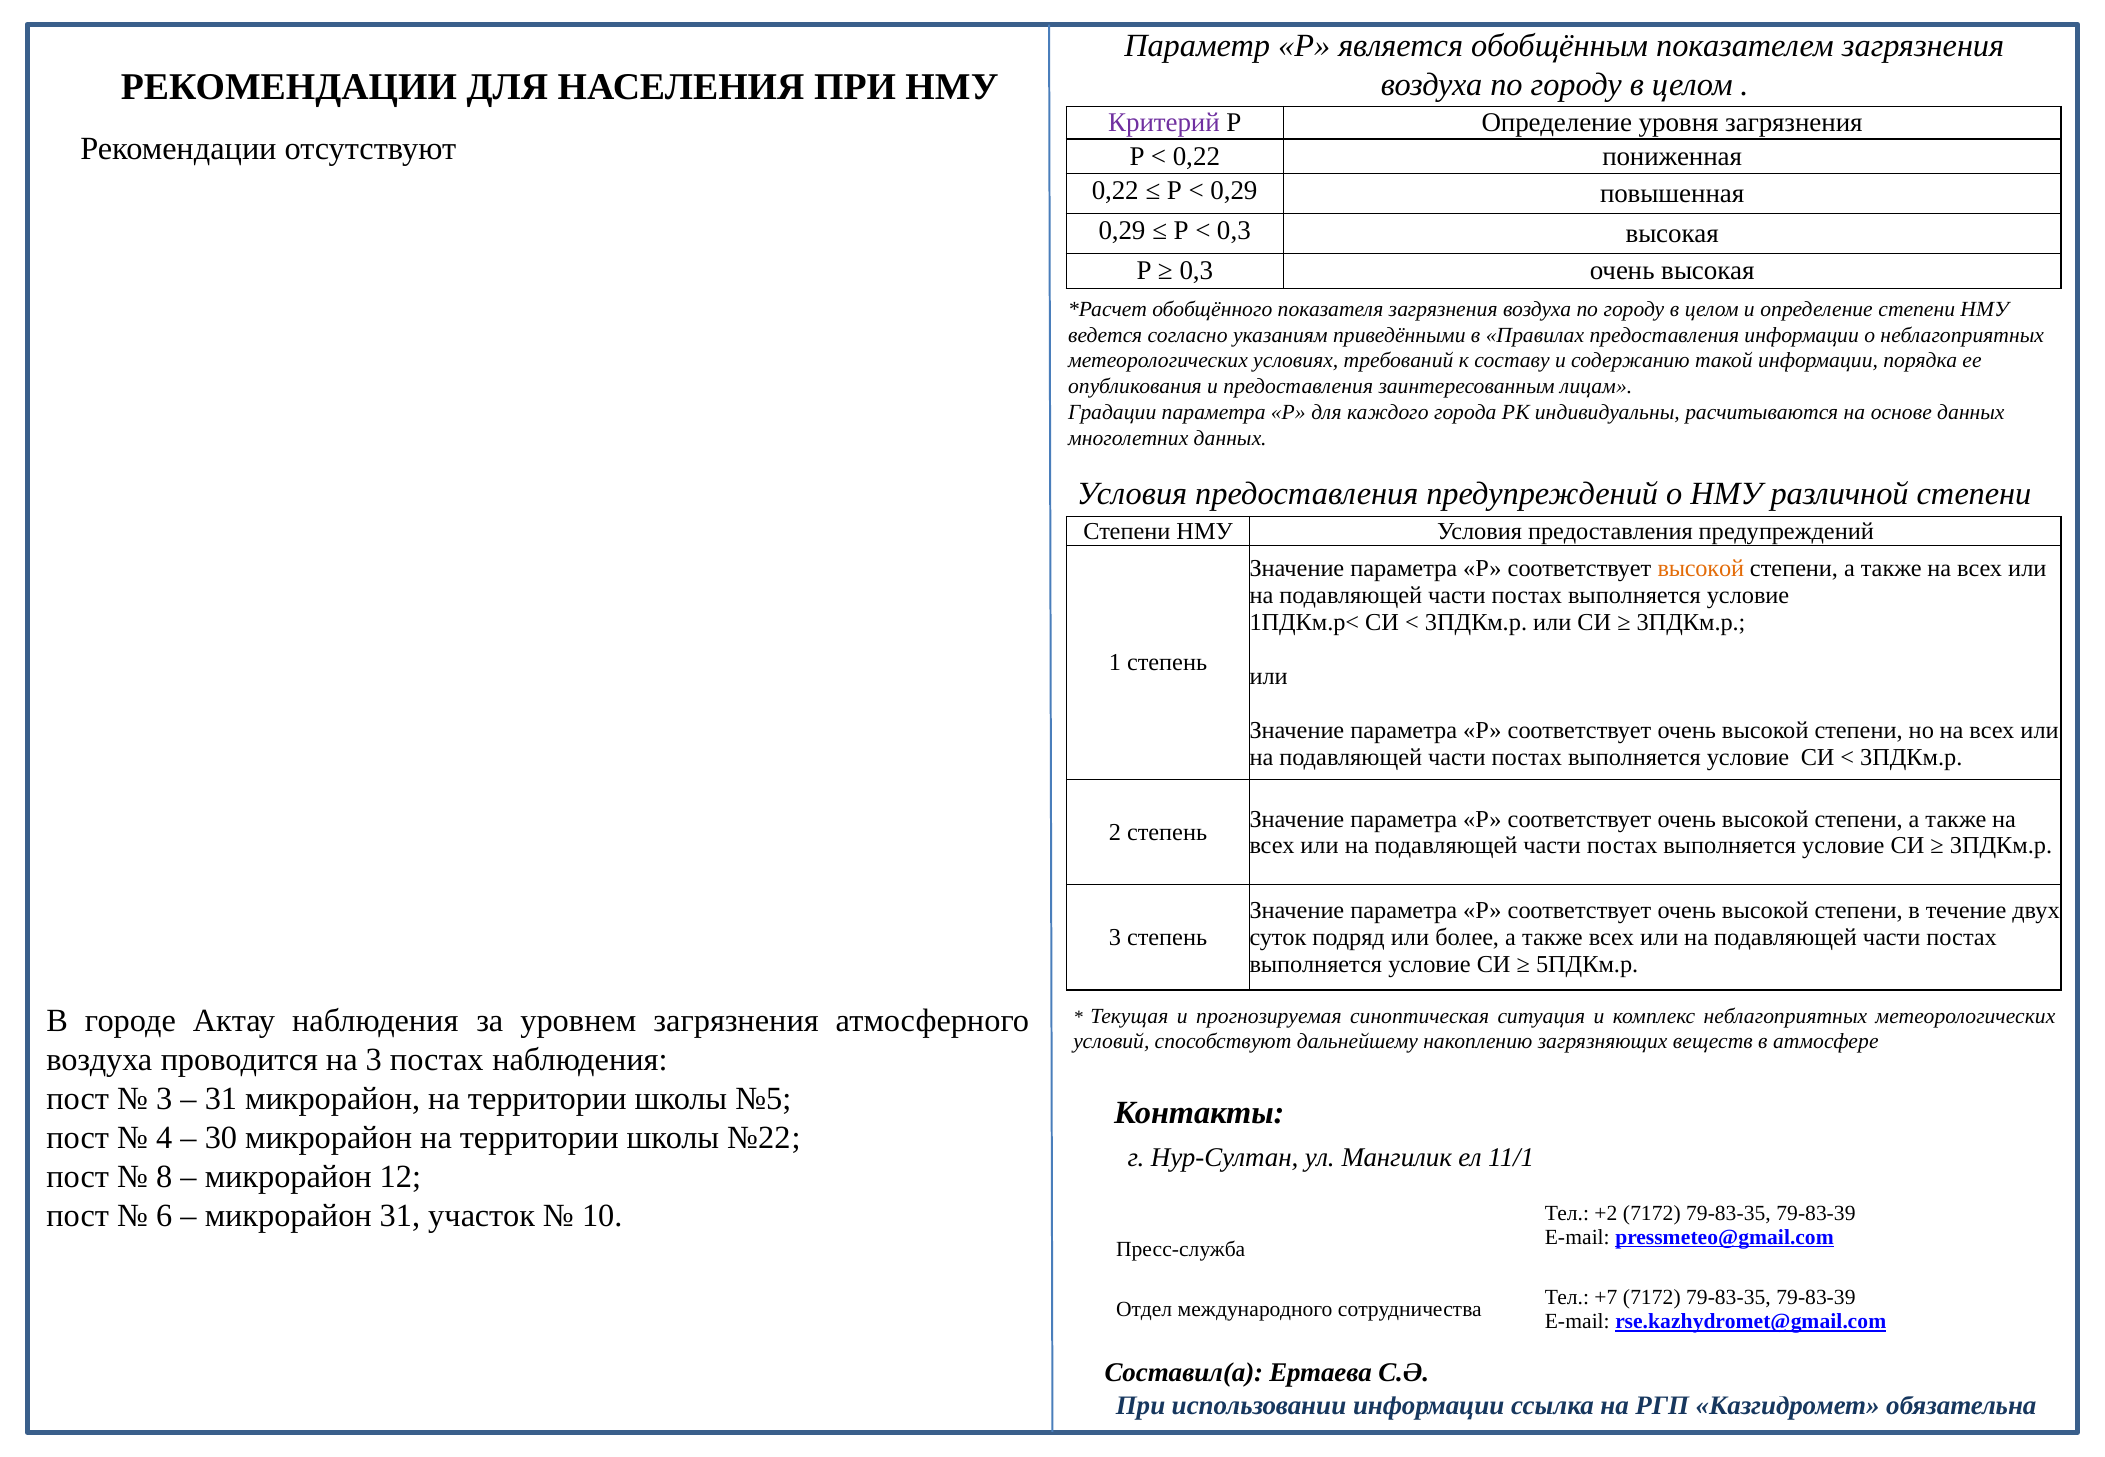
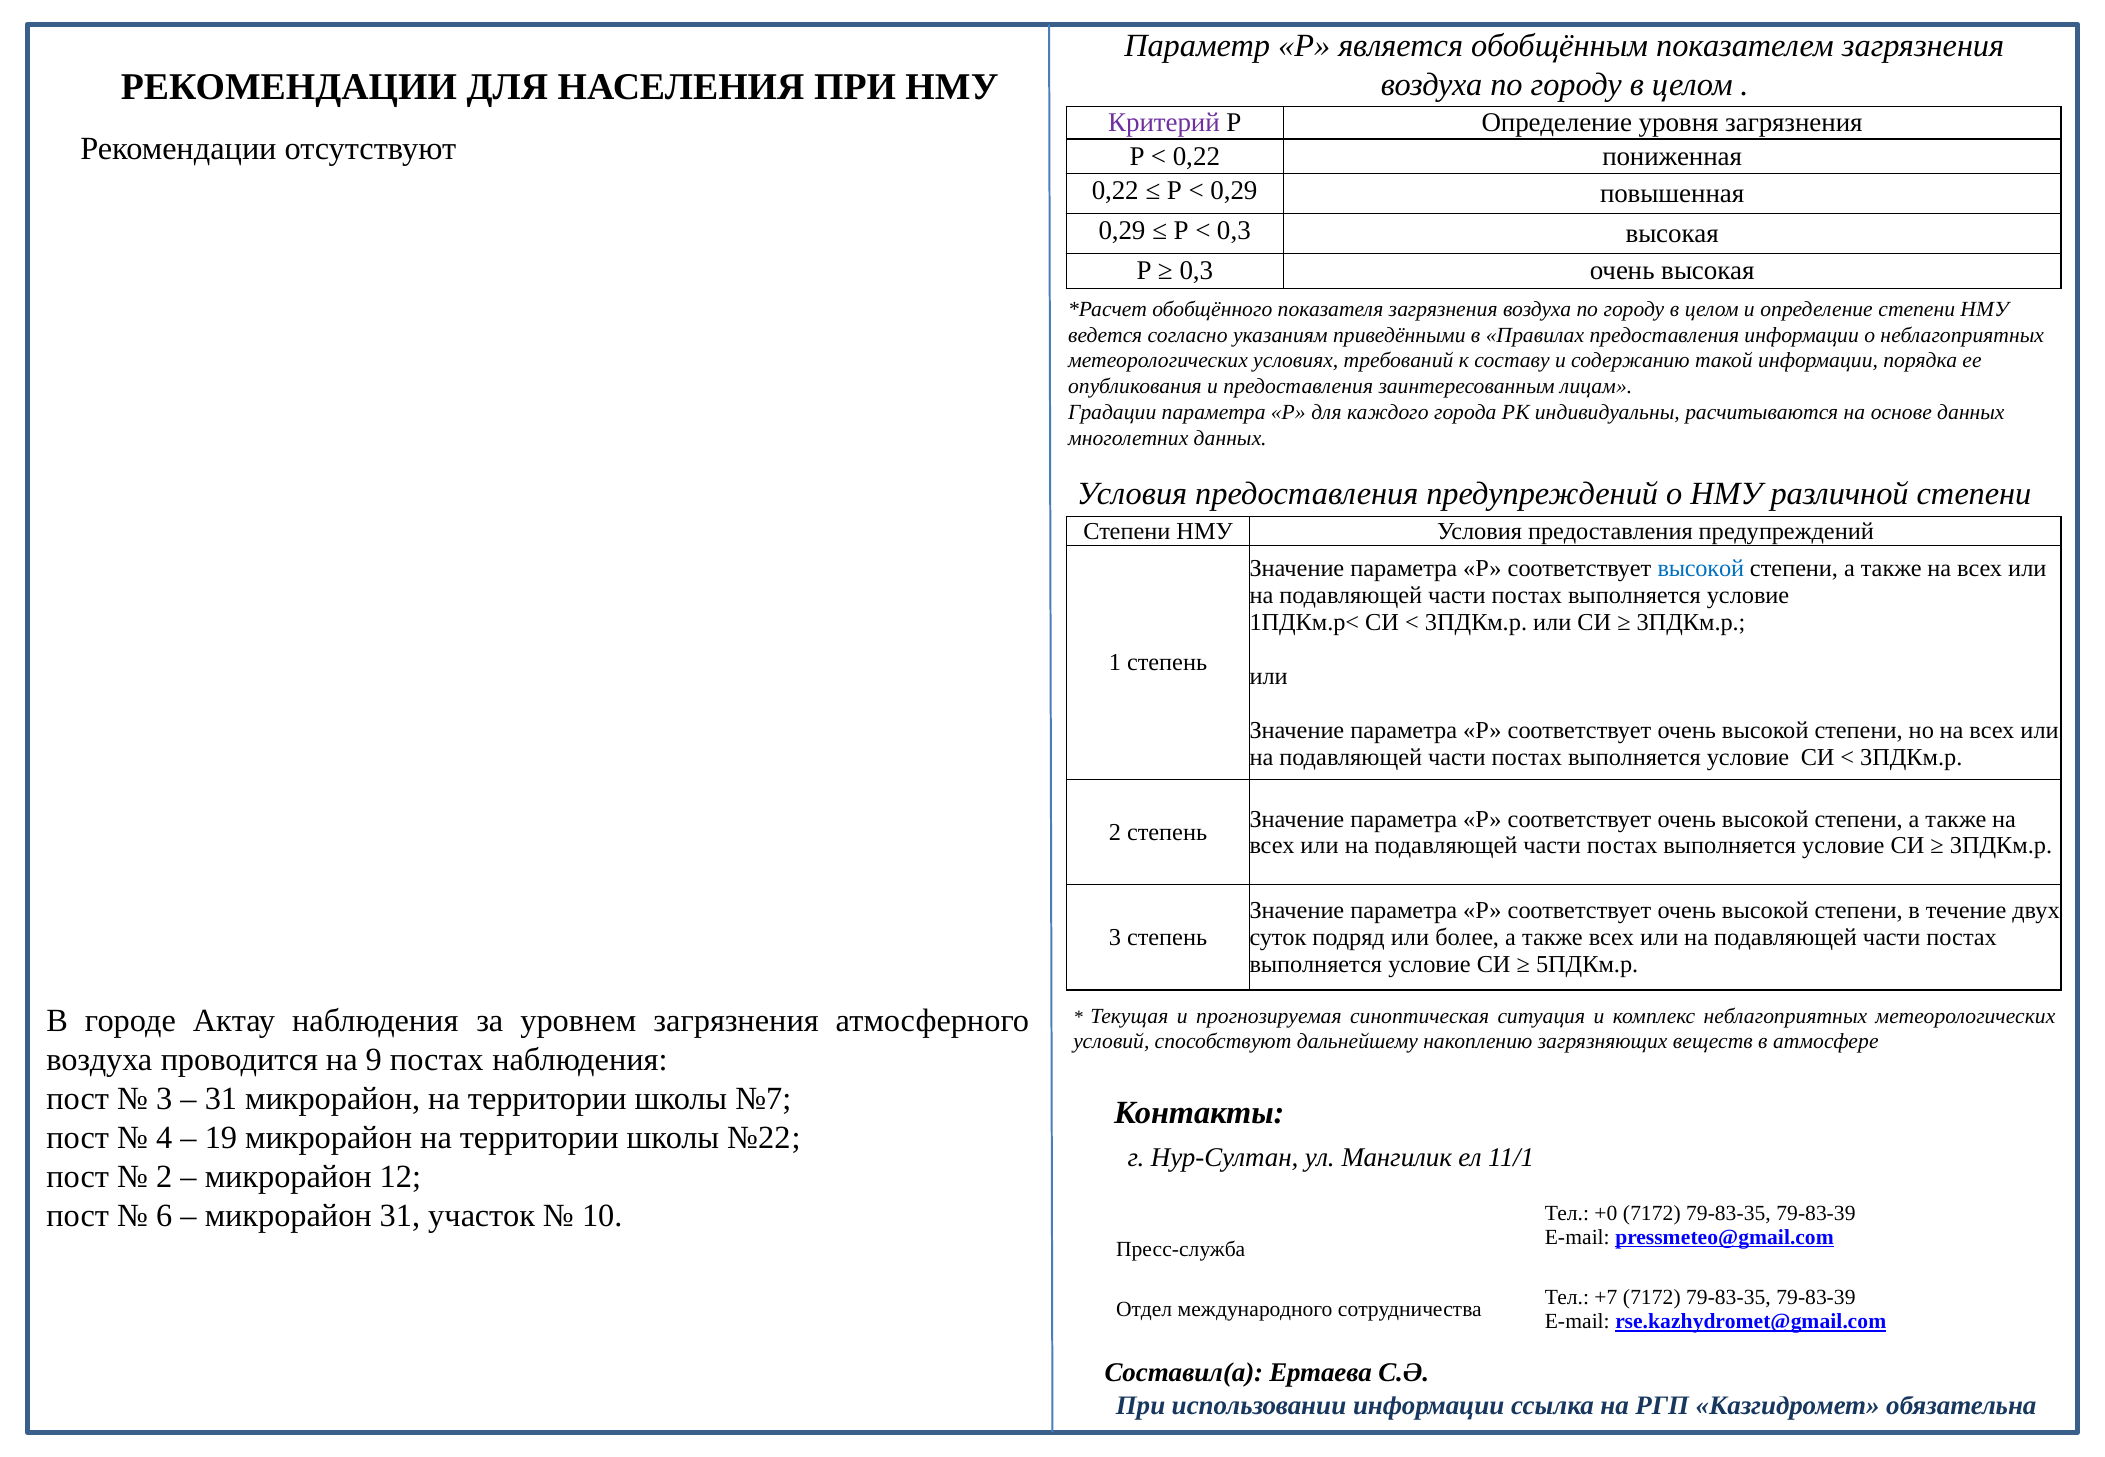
высокой colour: orange -> blue (1701, 569)
на 3: 3 -> 9 (374, 1060)
№5: №5 -> №7 (763, 1099)
30: 30 -> 19 (221, 1138)
8: 8 -> 2 (164, 1177)
+2: +2 -> +0 (1606, 1214)
